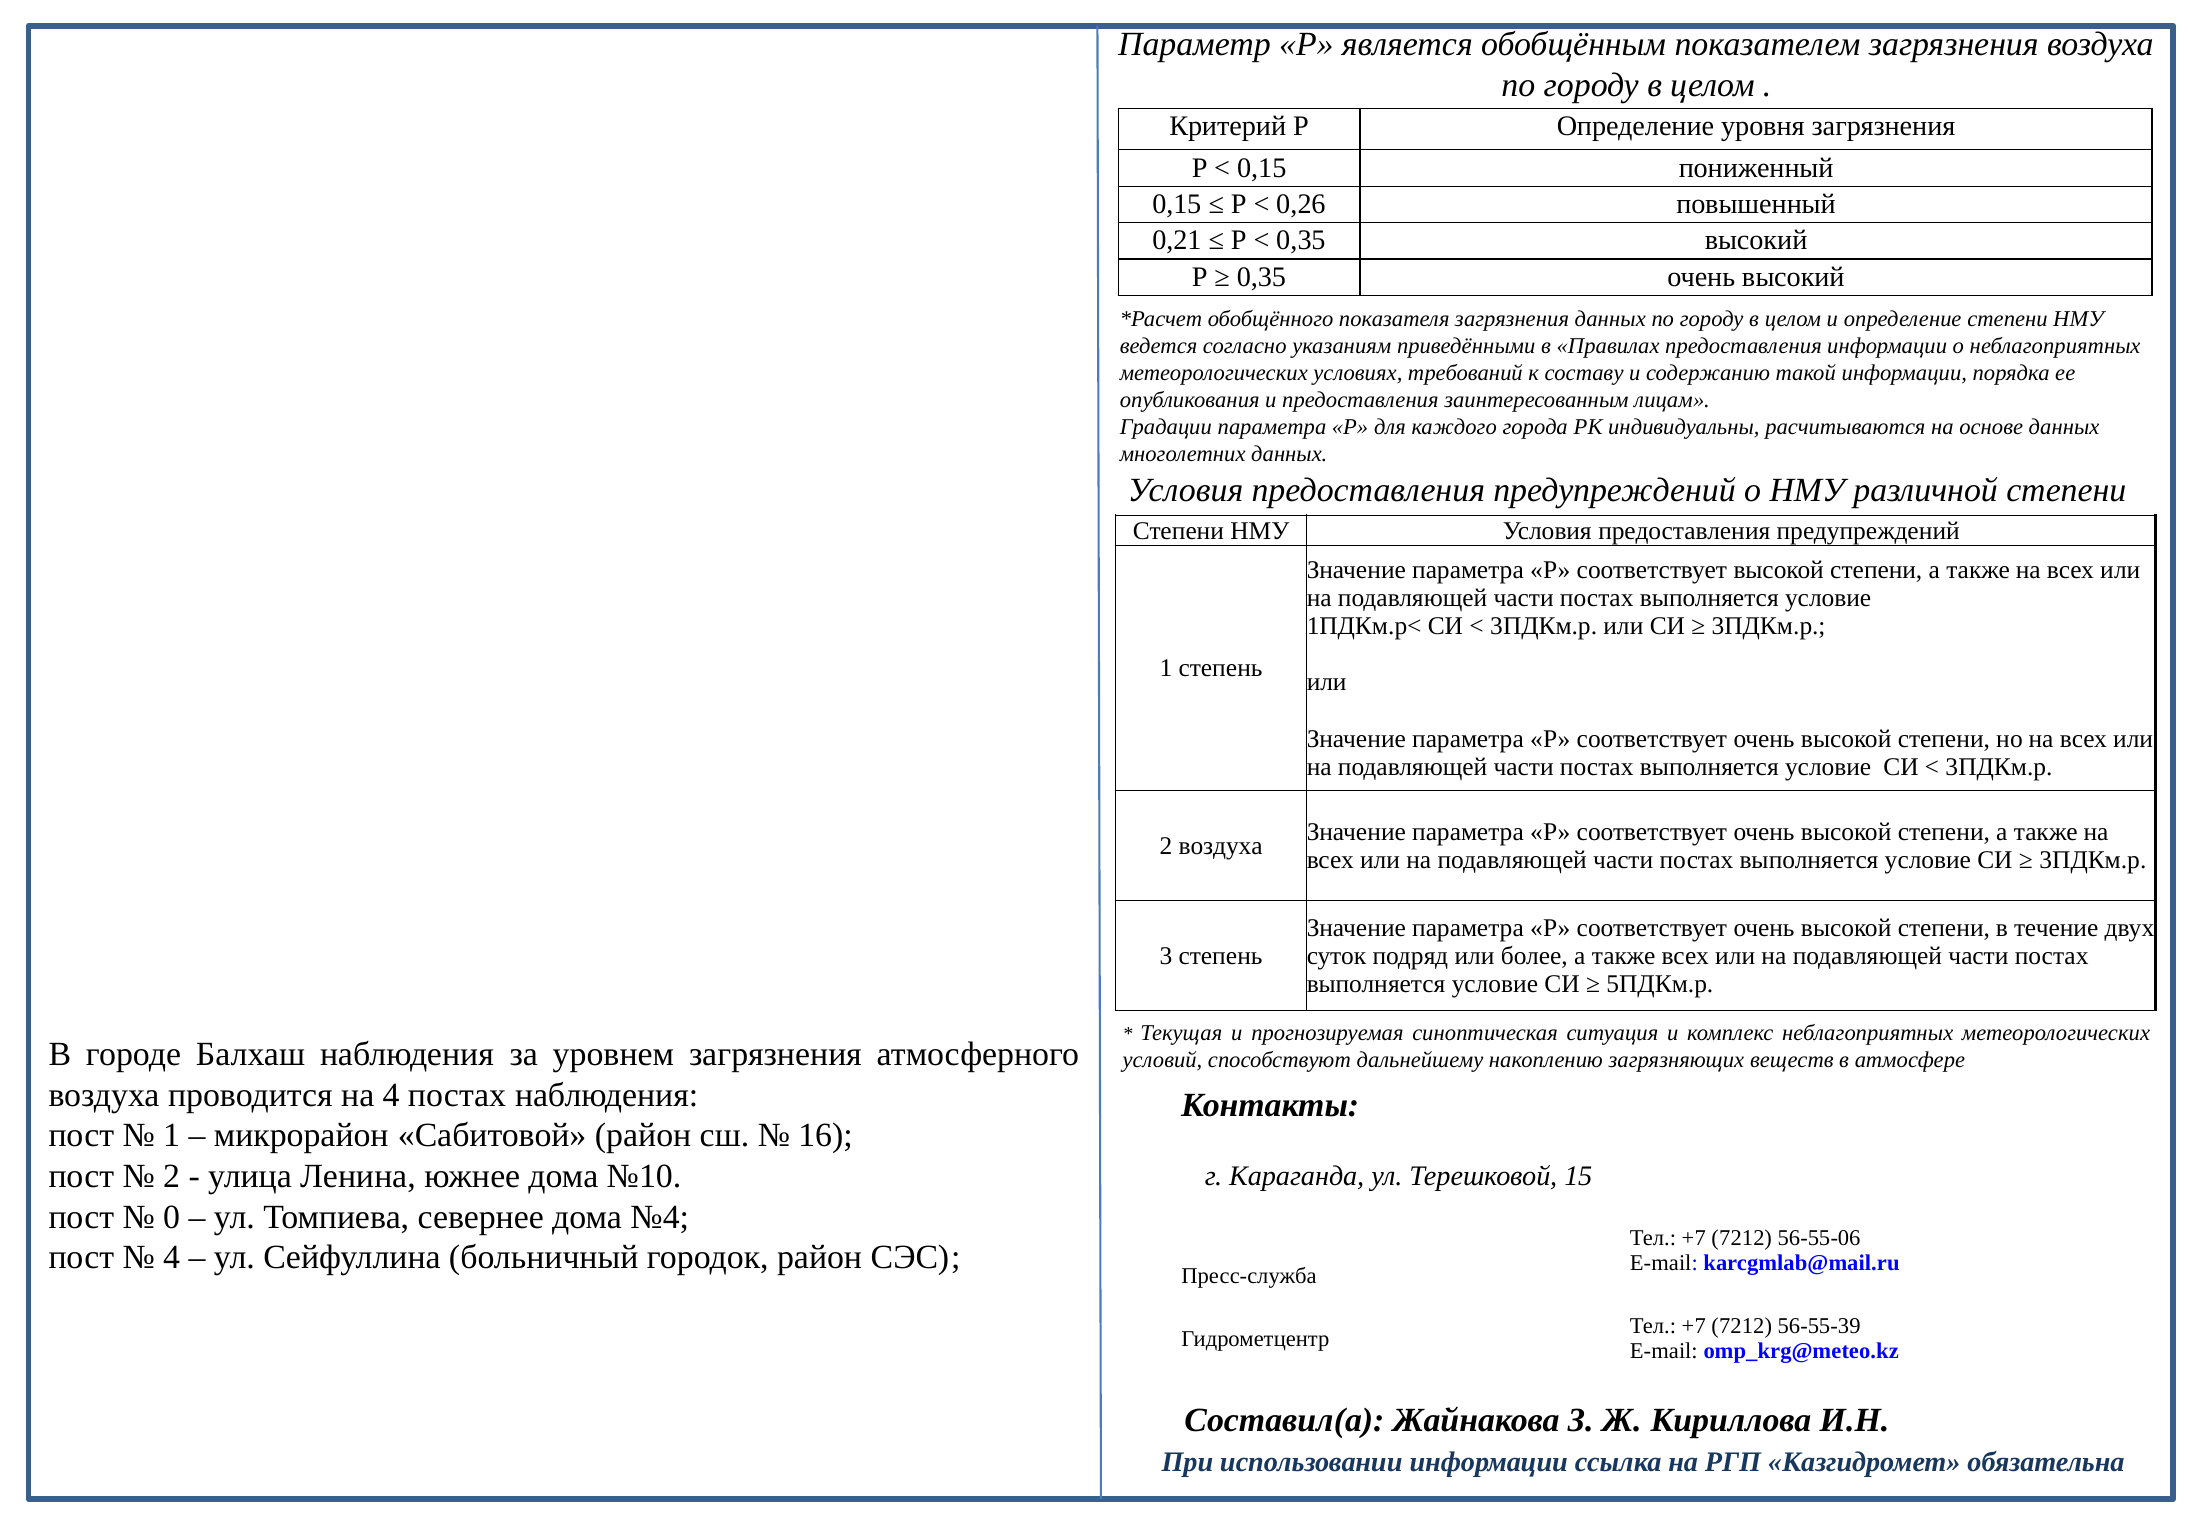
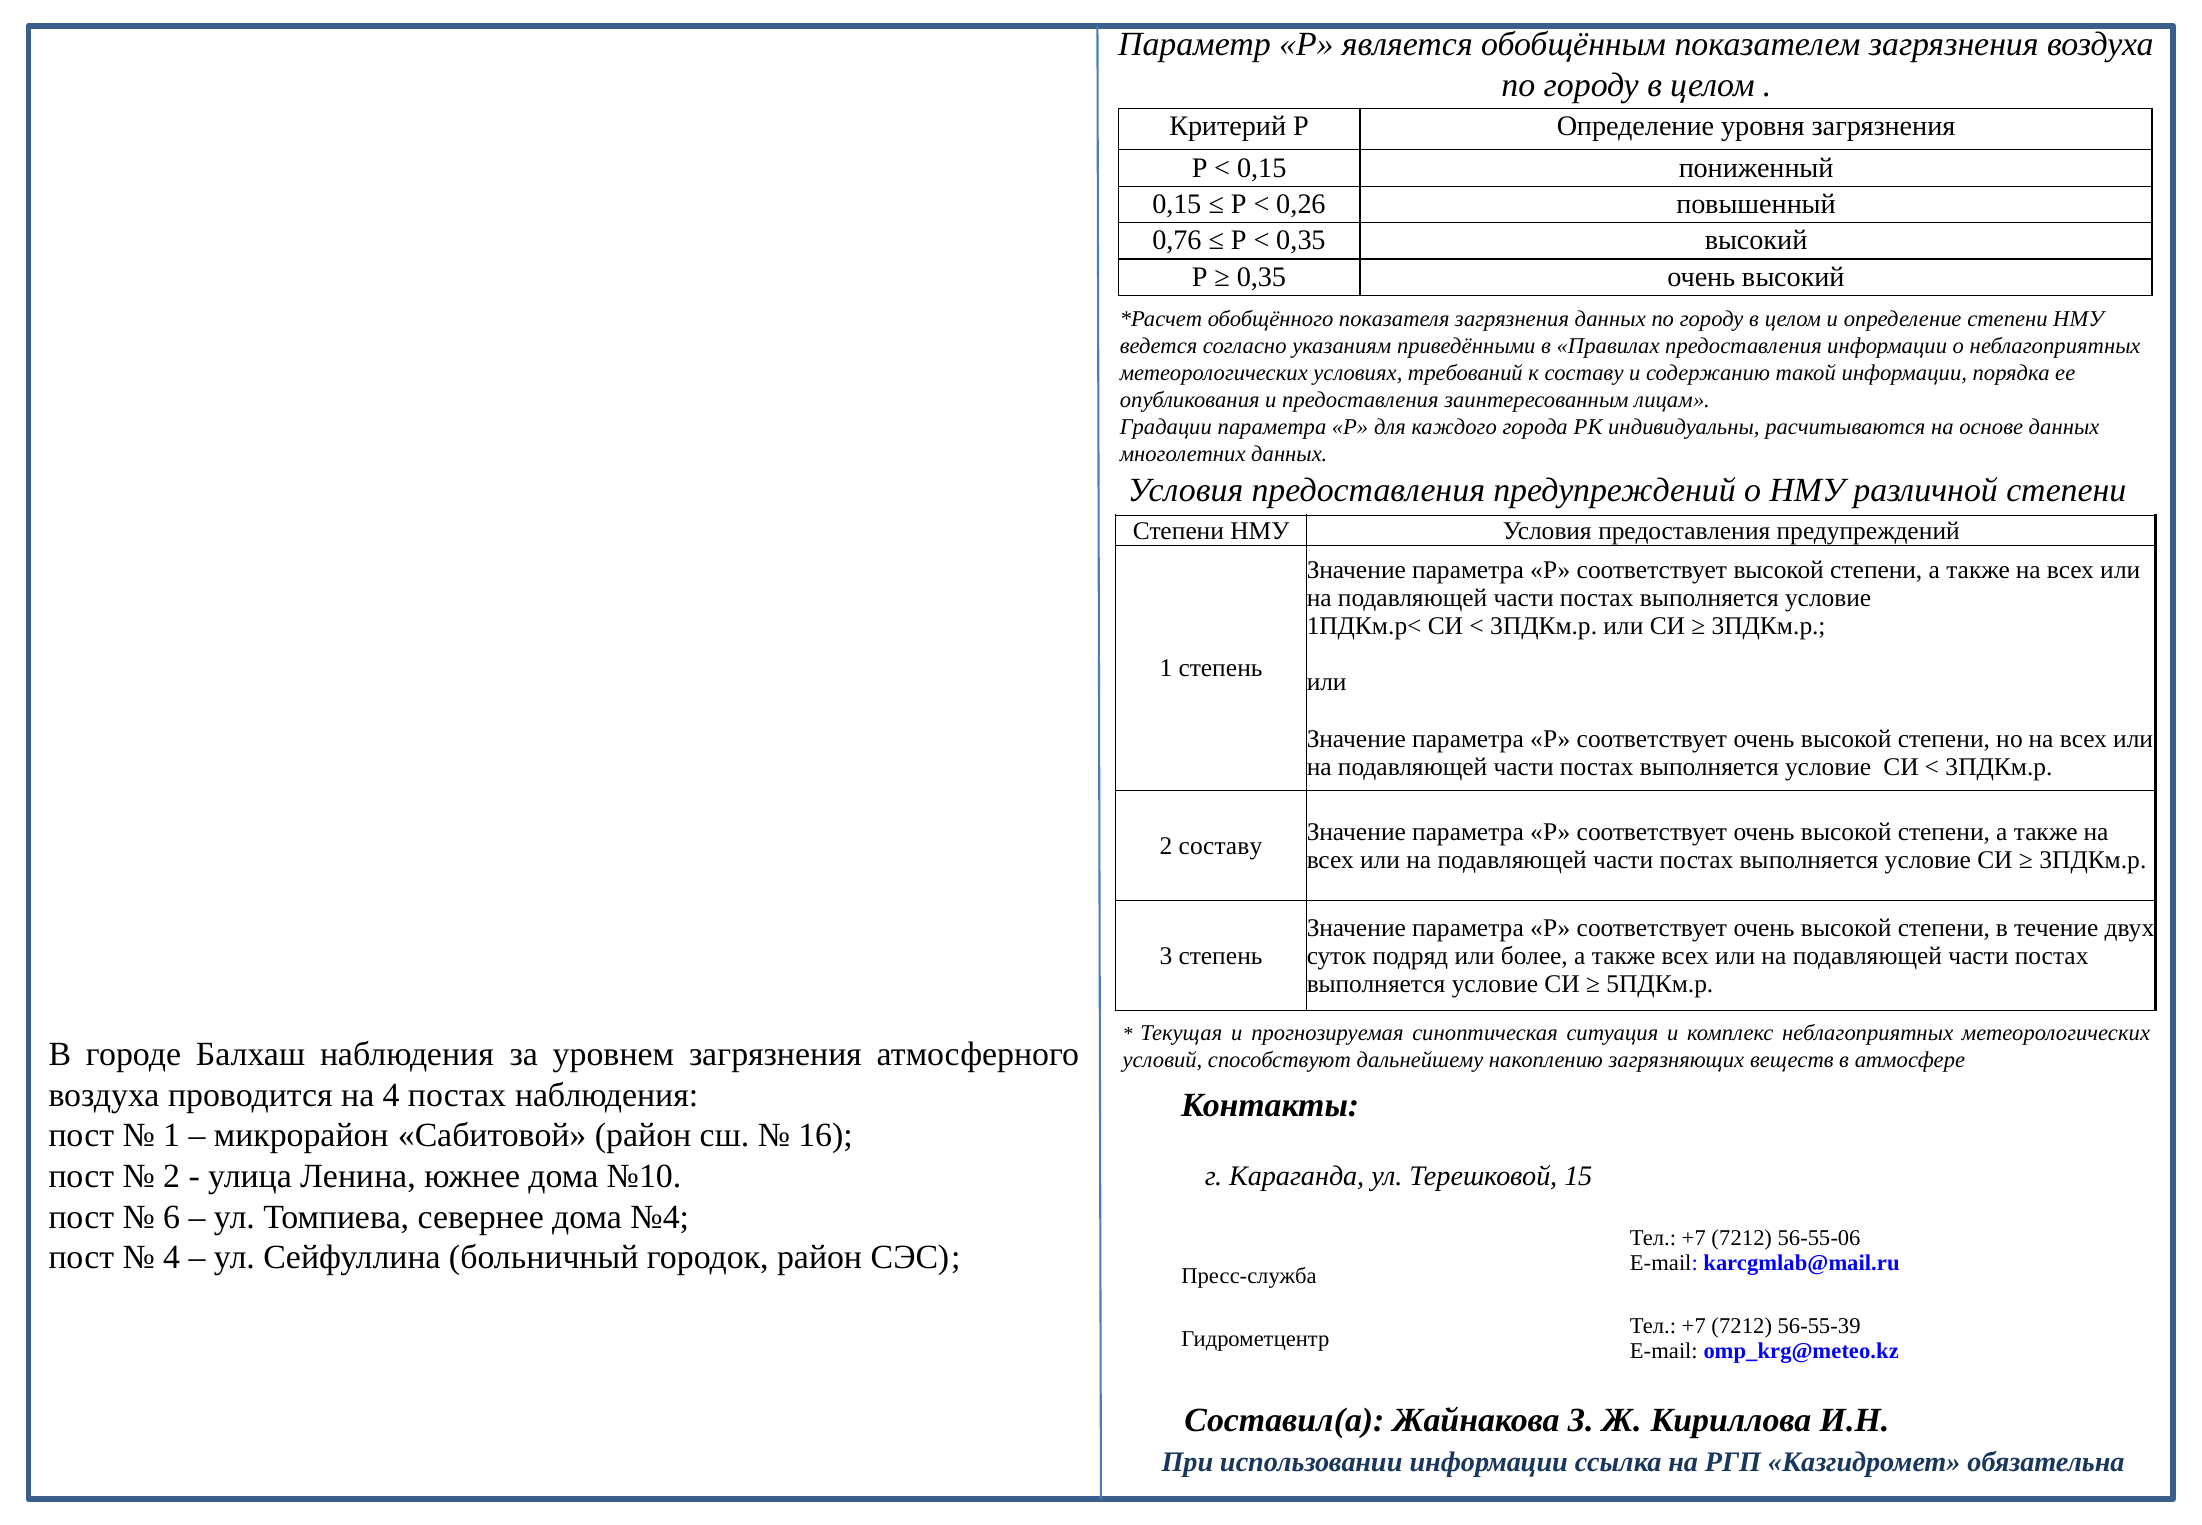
0,21: 0,21 -> 0,76 (1177, 240)
2 воздуха: воздуха -> составу (1220, 846)
0: 0 -> 6 (172, 1217)
